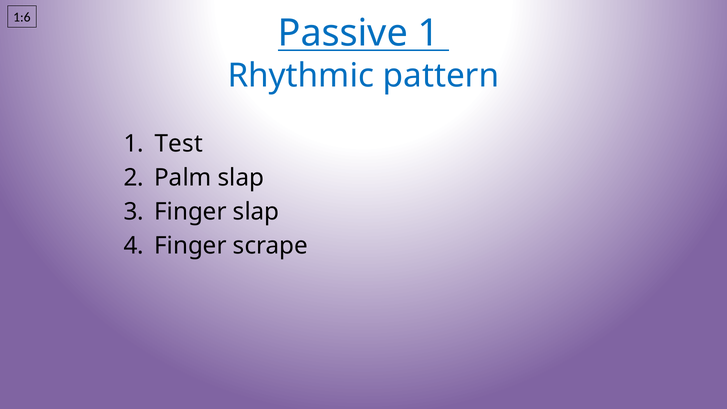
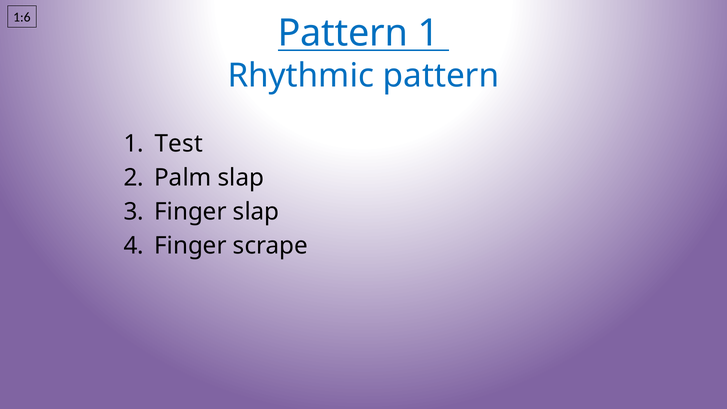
Passive: Passive -> Pattern (343, 33)
